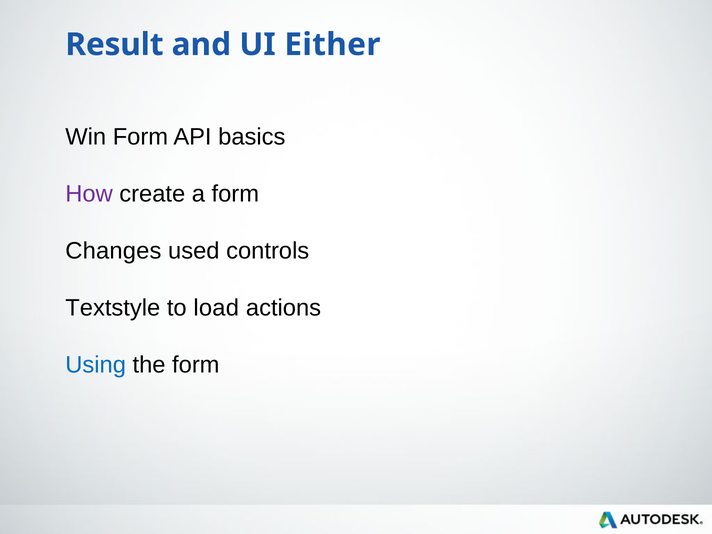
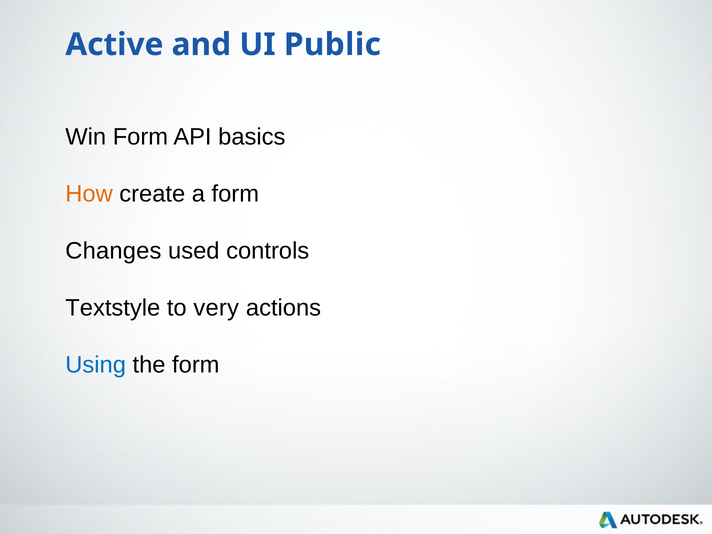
Result: Result -> Active (114, 45)
Either: Either -> Public (332, 45)
How colour: purple -> orange (89, 194)
load: load -> very (216, 308)
